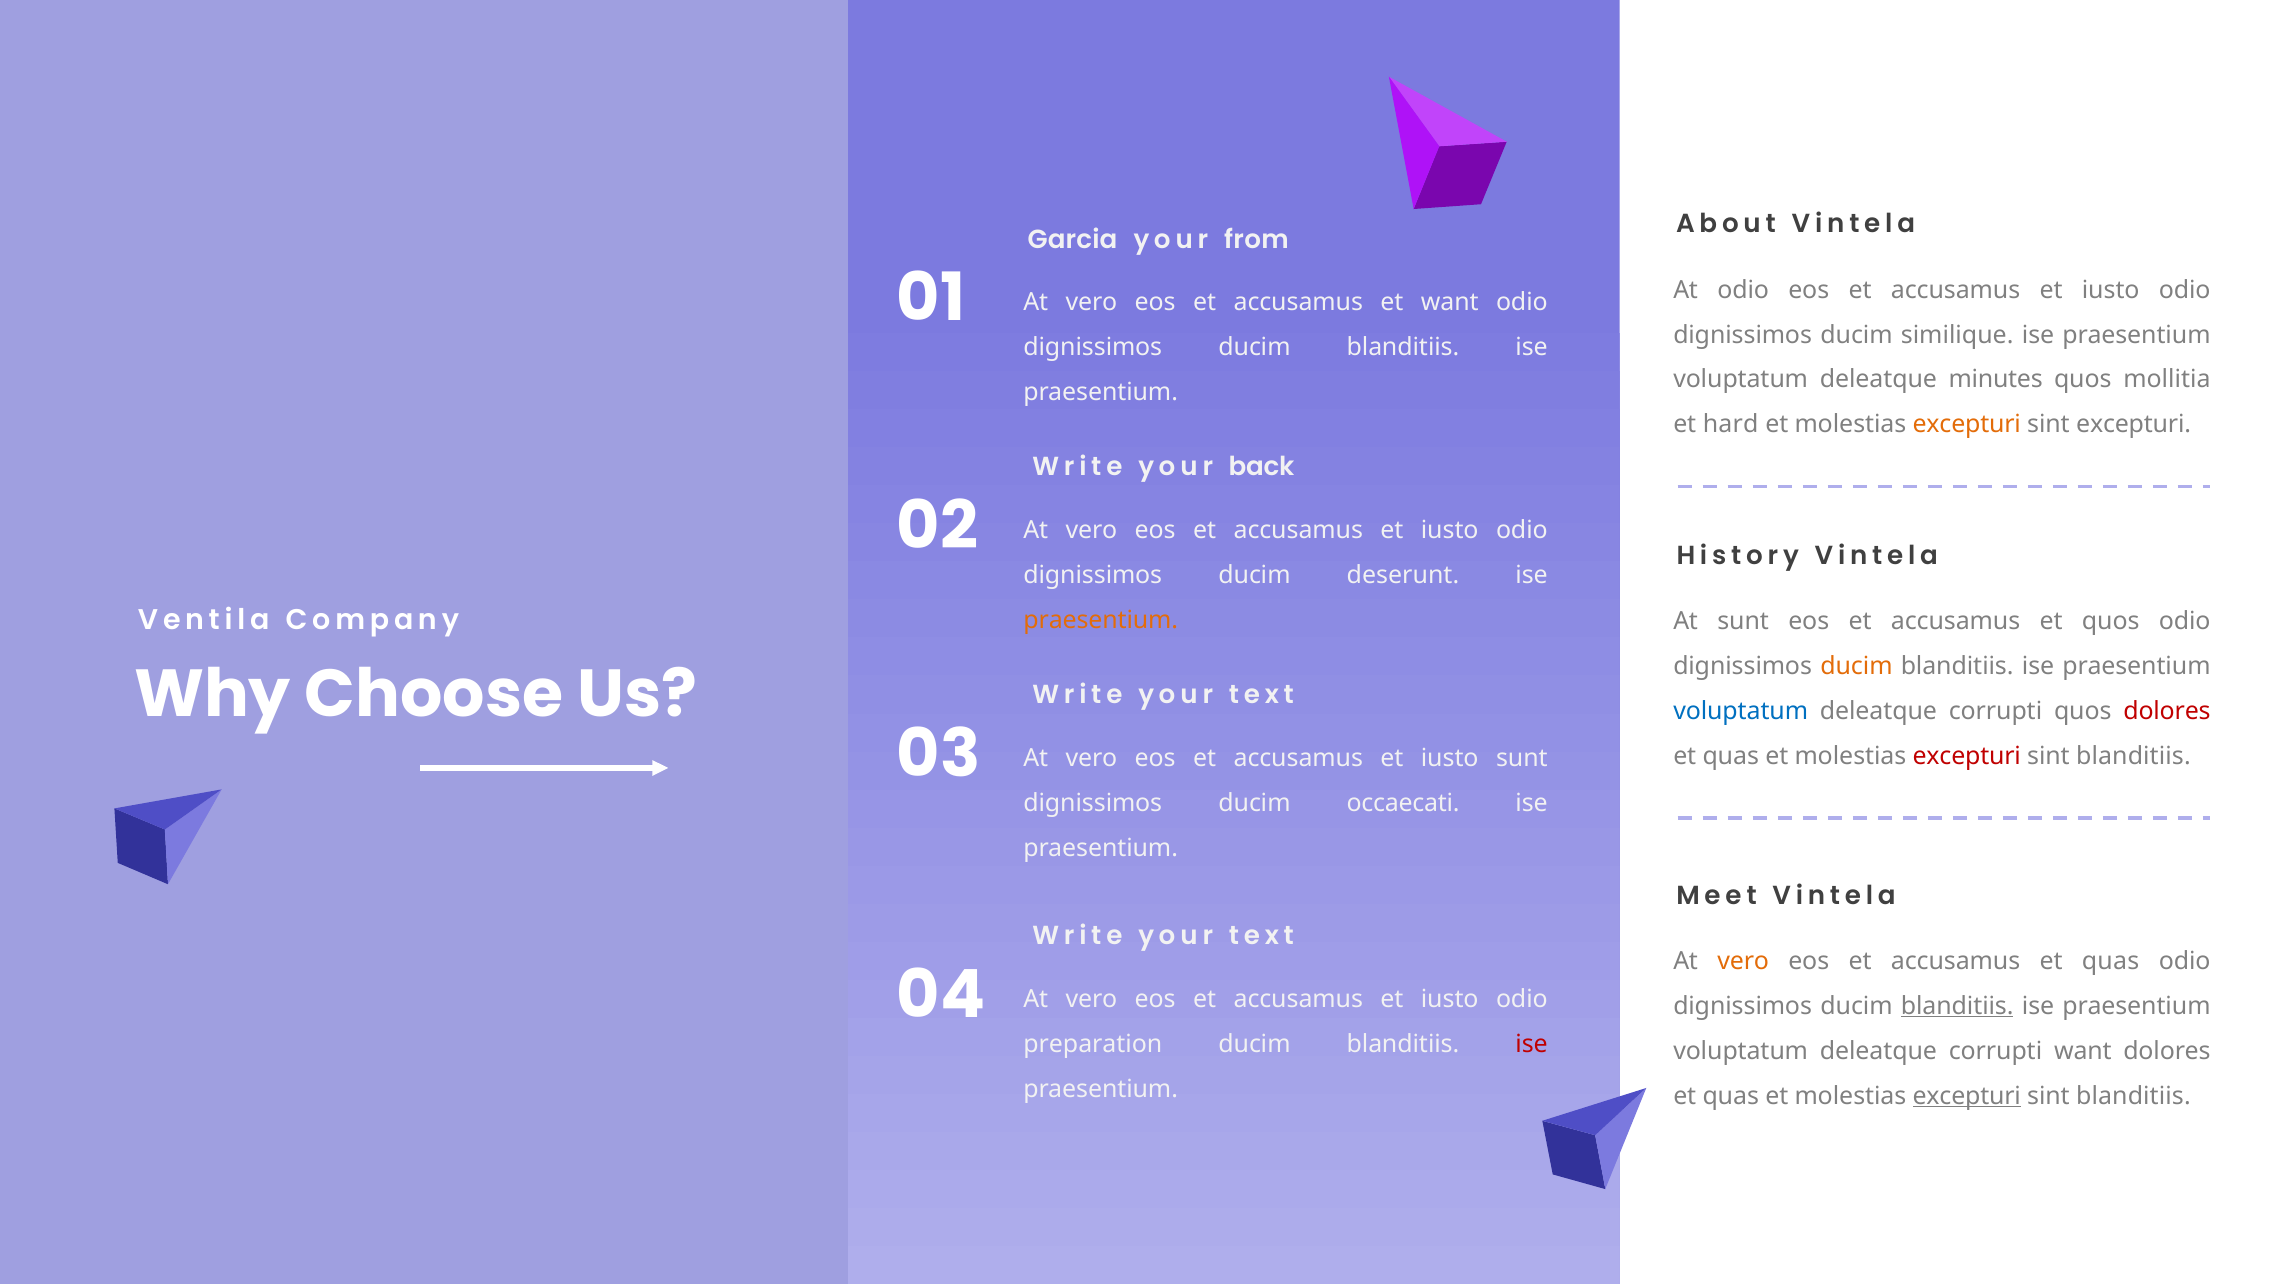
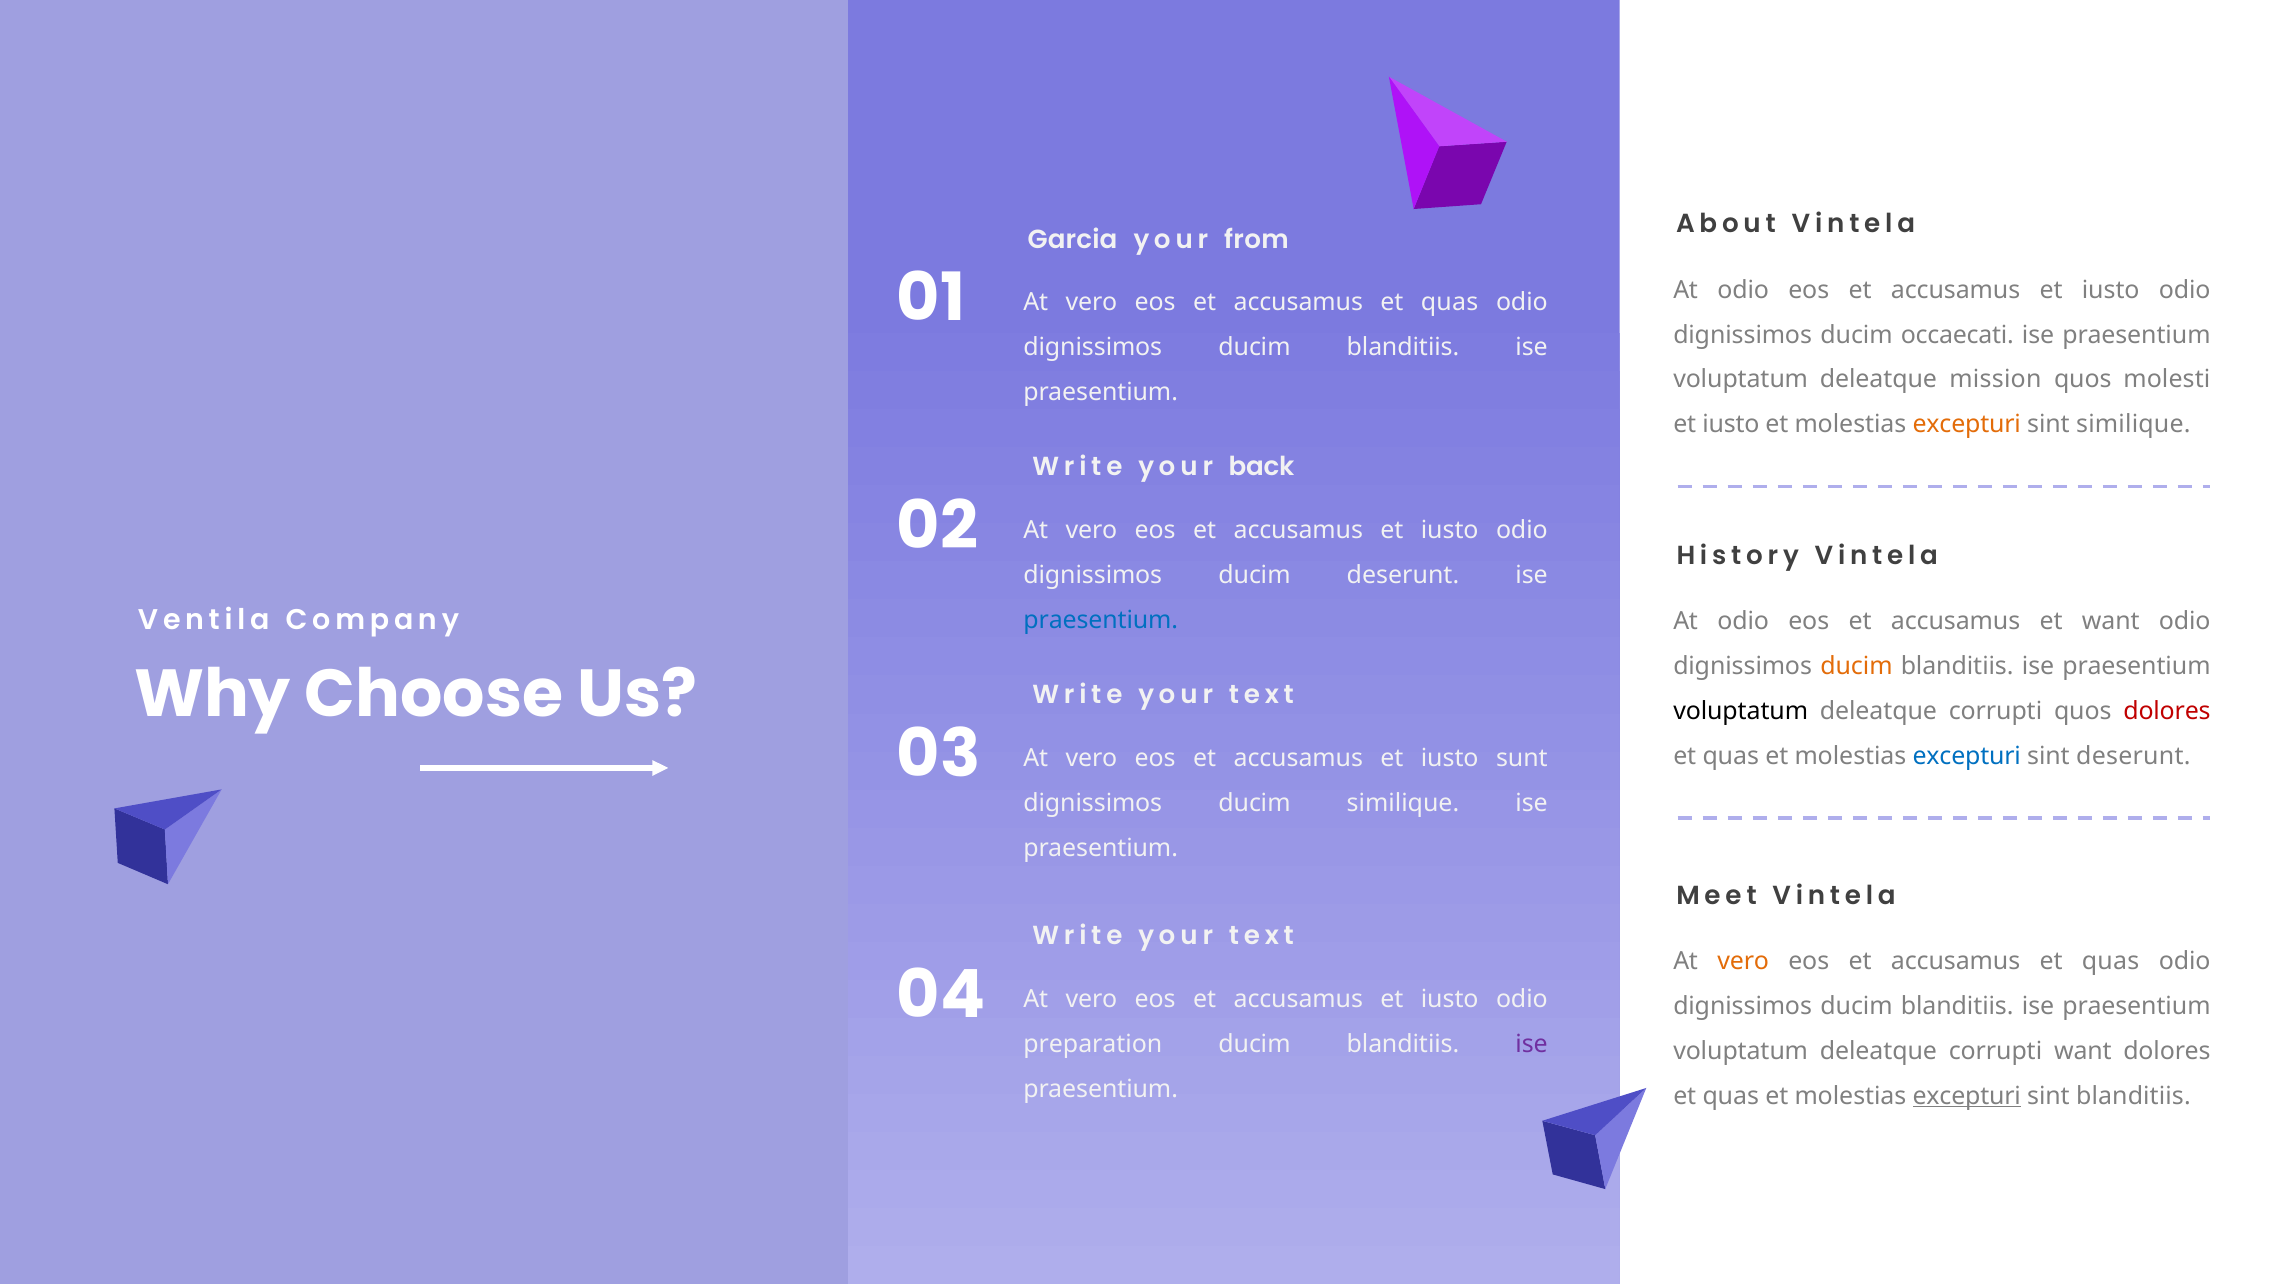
want: want -> quas (1450, 303)
similique: similique -> occaecati (1957, 335)
minutes: minutes -> mission (1995, 380)
mollitia: mollitia -> molesti (2167, 380)
hard: hard -> iusto (1731, 425)
sint excepturi: excepturi -> similique (2133, 425)
praesentium colour: orange -> blue (1101, 620)
sunt: sunt -> odio (1743, 621)
et quos: quos -> want (2111, 621)
voluptatum colour: blue -> black (1741, 711)
excepturi colour: red -> blue (1967, 756)
blanditiis: blanditiis -> deserunt (2133, 756)
ducim occaecati: occaecati -> similique (1403, 803)
blanditiis underline: present -> none (1957, 1006)
ise colour: red -> purple (1532, 1044)
